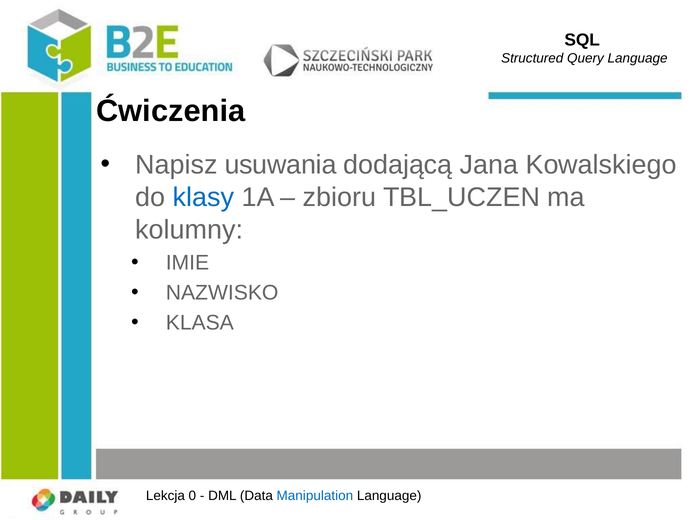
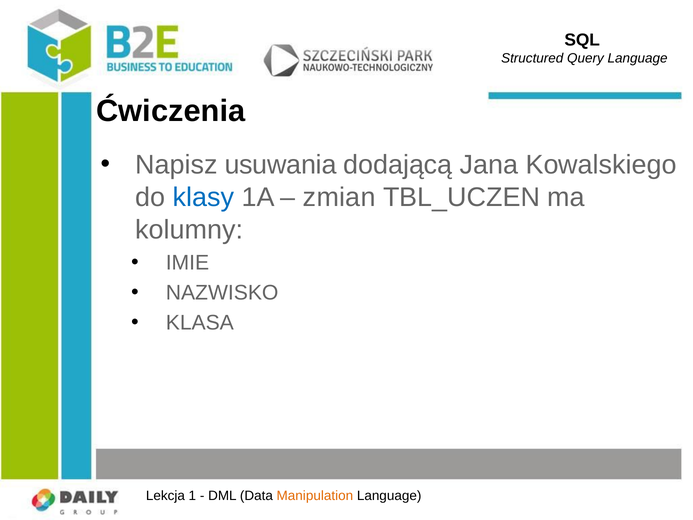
zbioru: zbioru -> zmian (339, 197)
0: 0 -> 1 (192, 496)
Manipulation colour: blue -> orange (315, 496)
